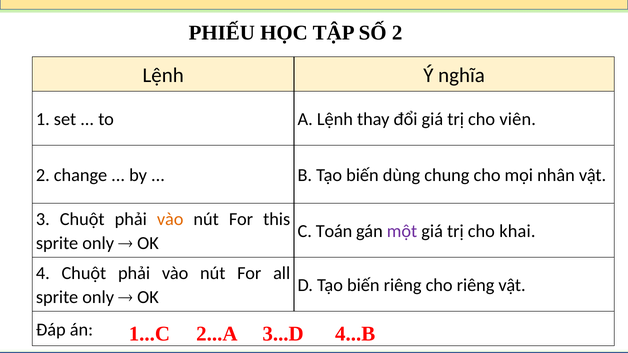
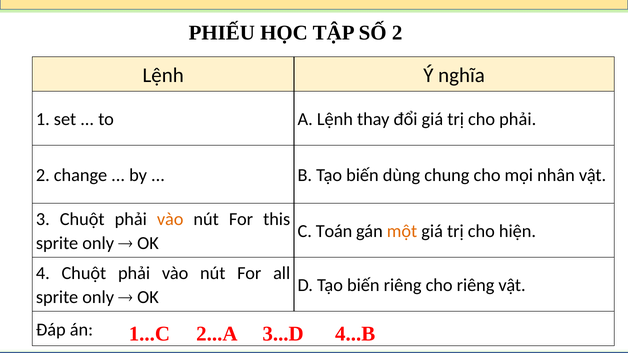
cho viên: viên -> phải (518, 119)
một colour: purple -> orange (402, 231)
khai: khai -> hiện (517, 231)
